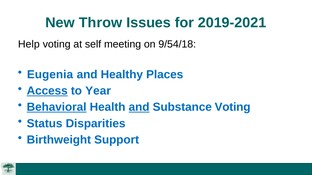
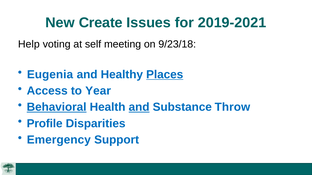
Throw: Throw -> Create (101, 23)
9/54/18: 9/54/18 -> 9/23/18 (177, 44)
Places underline: none -> present (165, 75)
Access underline: present -> none (47, 91)
Substance Voting: Voting -> Throw (232, 107)
Status: Status -> Profile (45, 124)
Birthweight: Birthweight -> Emergency (59, 140)
